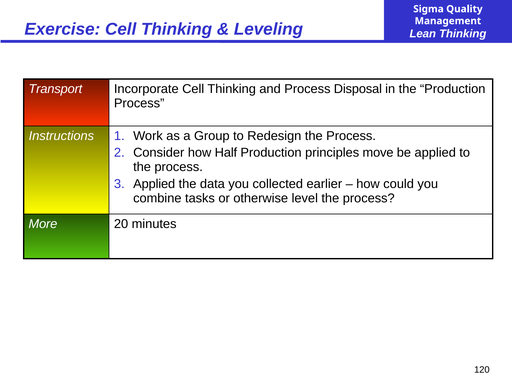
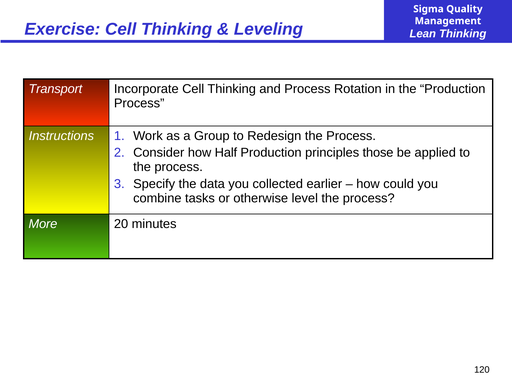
Disposal: Disposal -> Rotation (358, 89)
move: move -> those (378, 153)
Applied: Applied -> Specify (154, 184)
